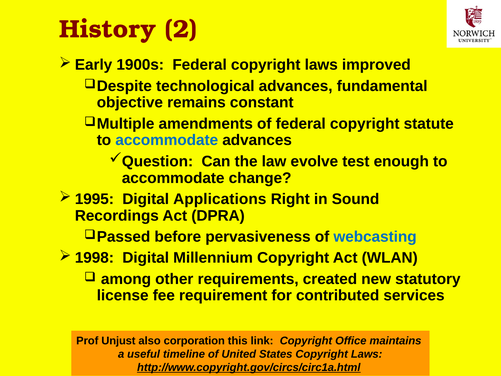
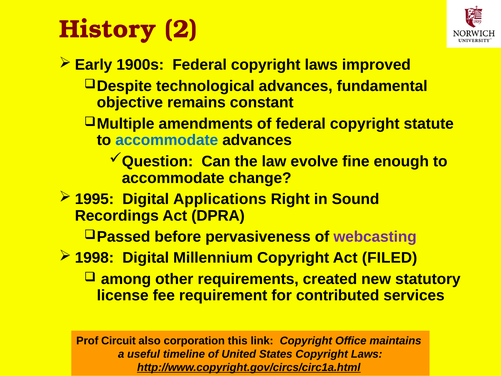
test: test -> fine (356, 161)
webcasting colour: blue -> purple (375, 237)
WLAN: WLAN -> FILED (390, 258)
Unjust: Unjust -> Circuit (118, 340)
